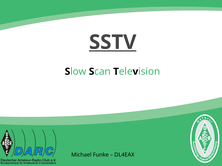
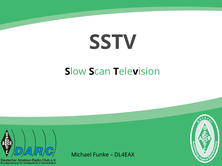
SSTV underline: present -> none (113, 42)
